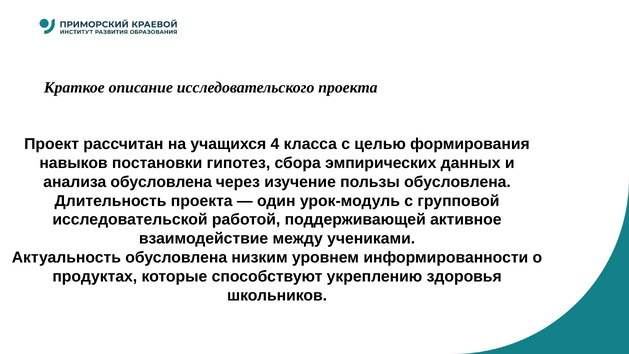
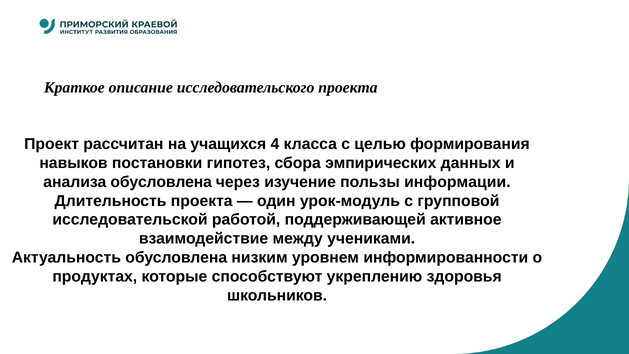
пользы обусловлена: обусловлена -> информации (457, 182)
